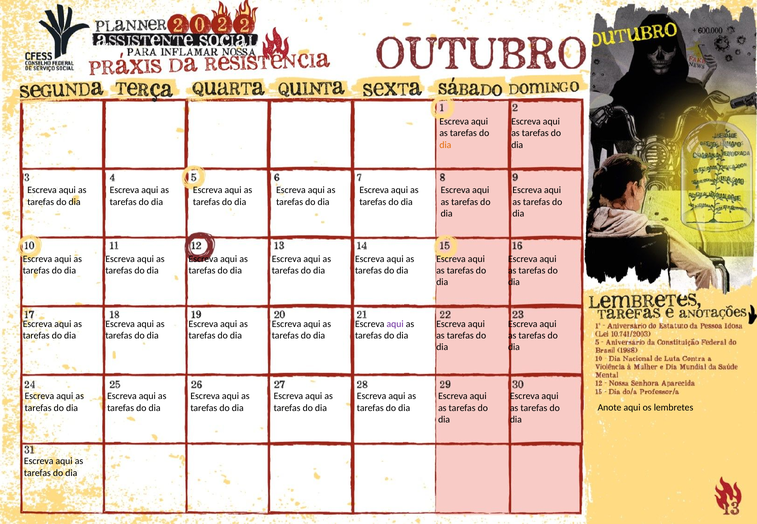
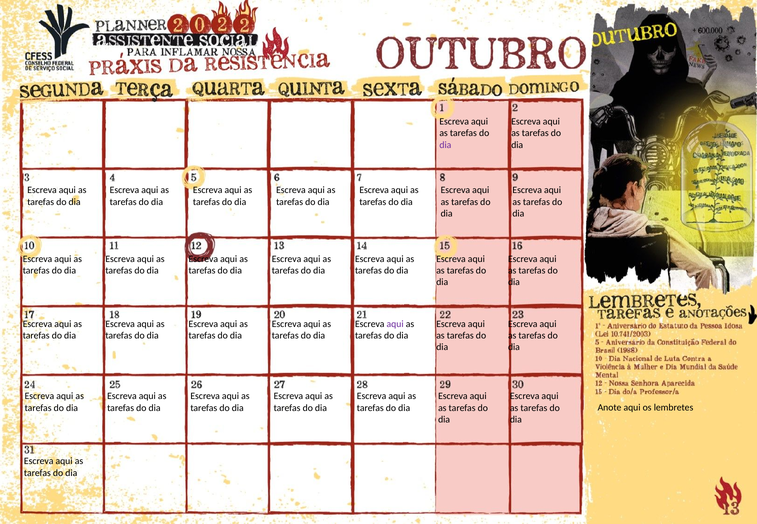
dia colour: orange -> purple (445, 145)
